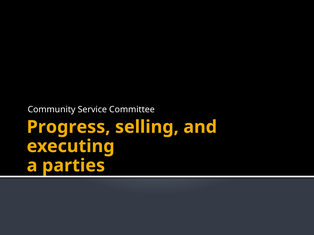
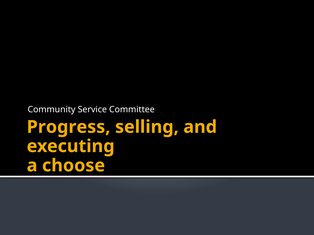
parties: parties -> choose (74, 166)
